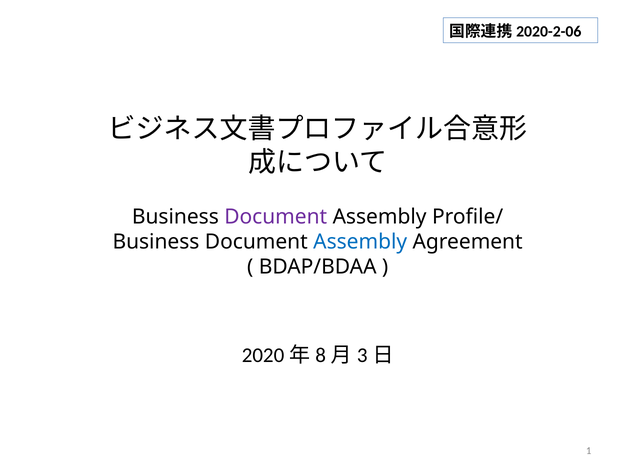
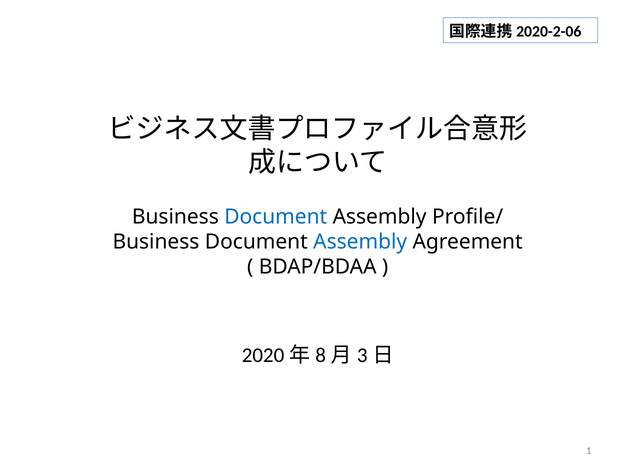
Document colour: purple -> blue (276, 216)
